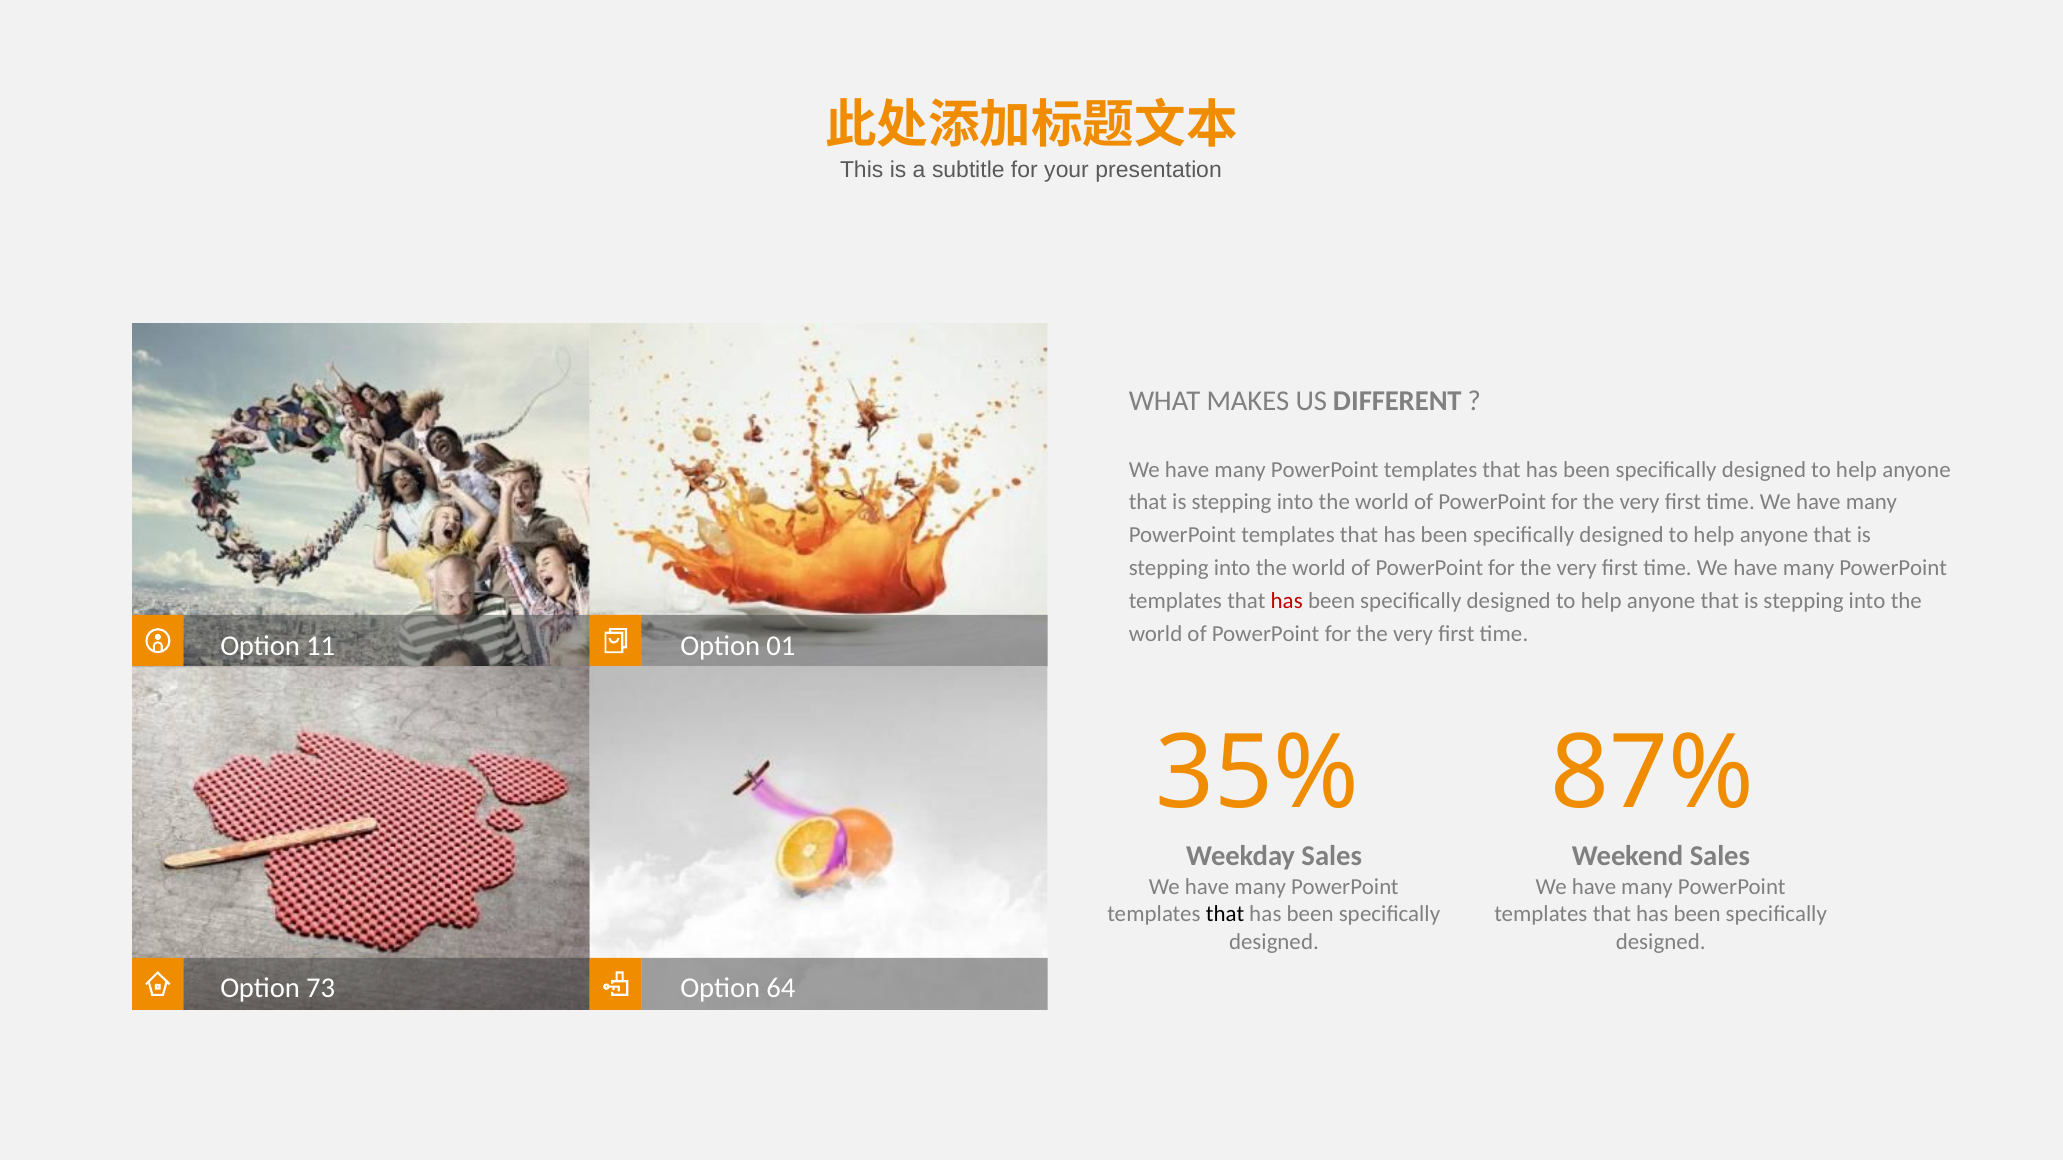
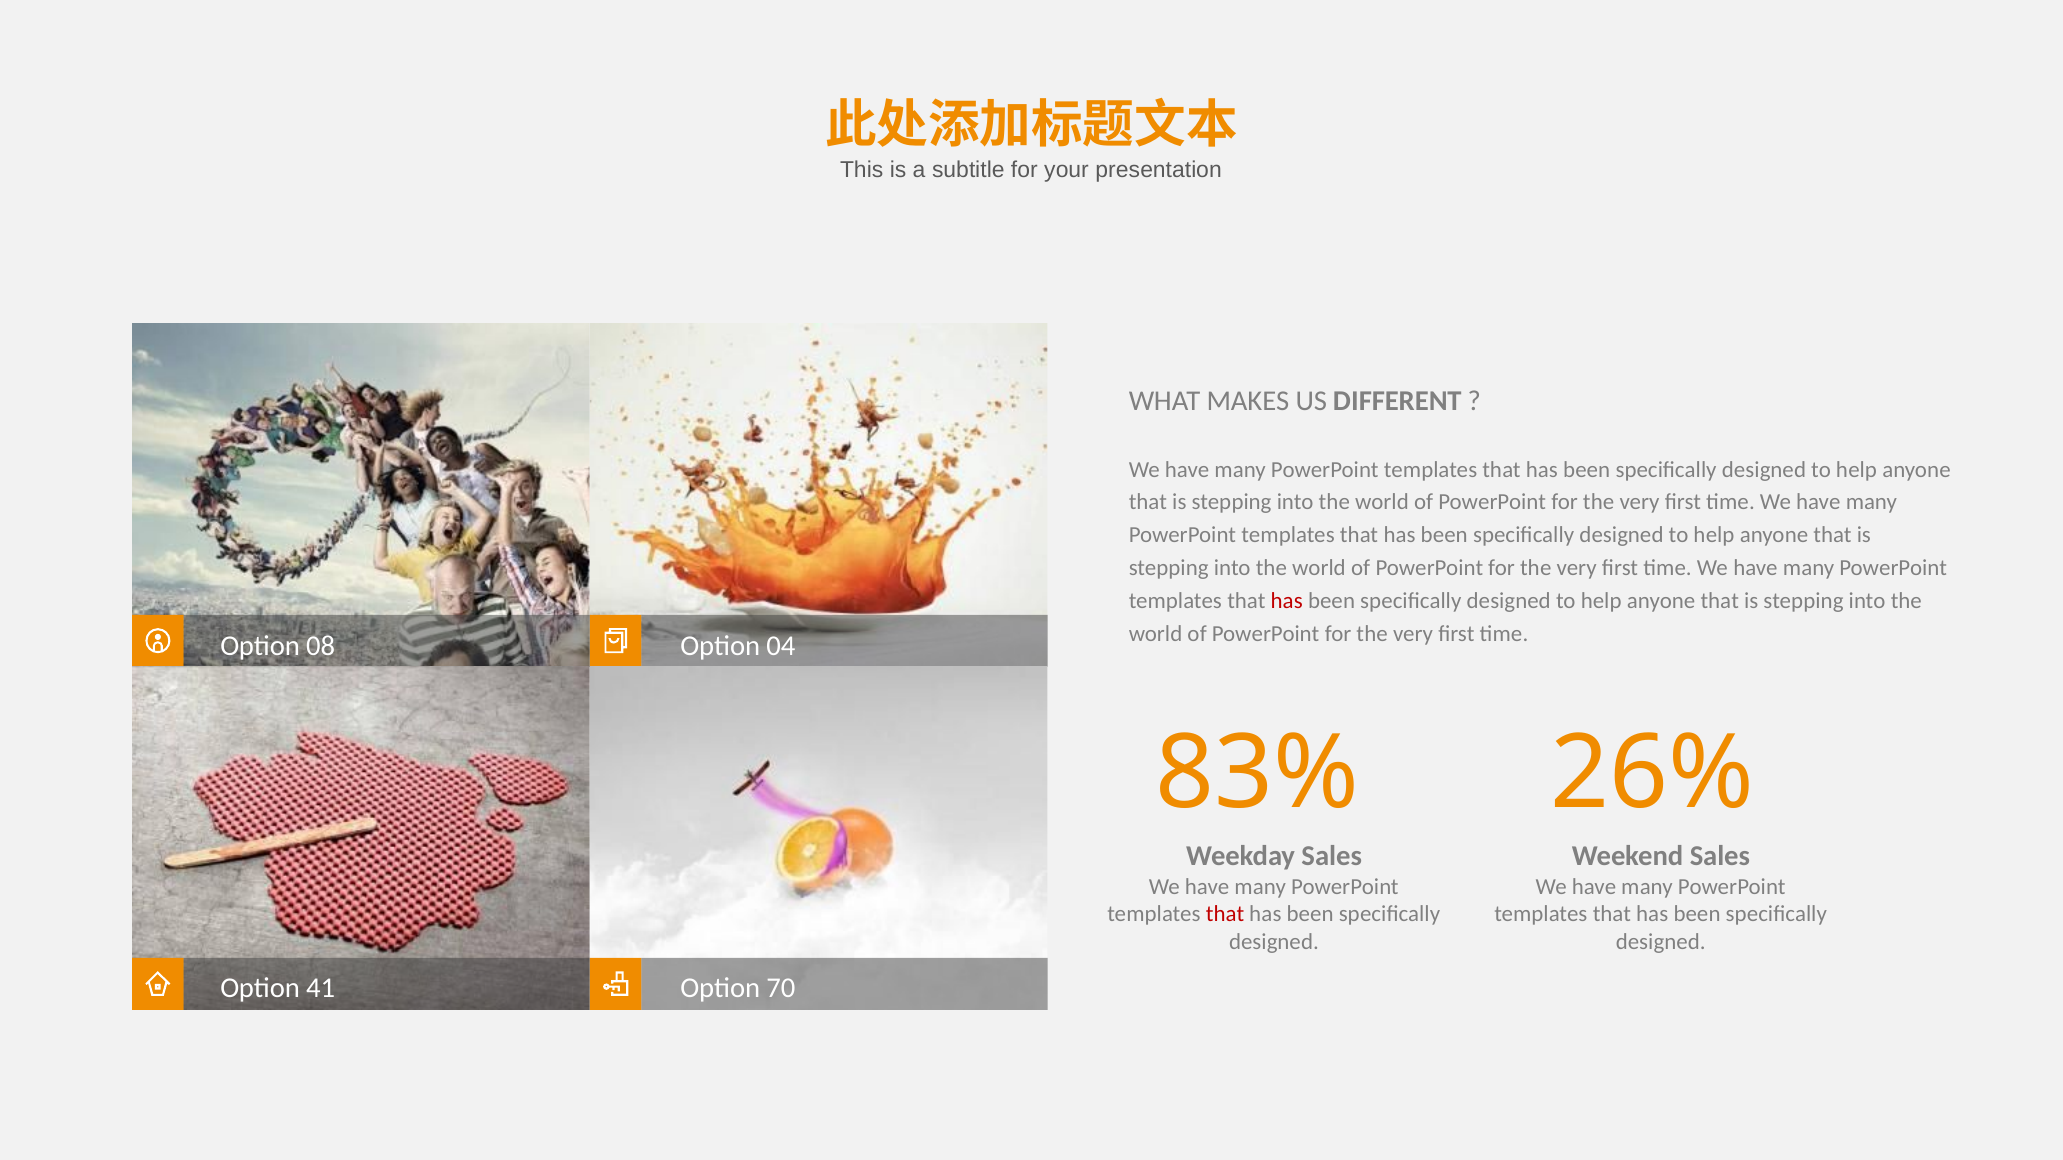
11: 11 -> 08 (321, 646)
01: 01 -> 04 (781, 646)
35%: 35% -> 83% (1258, 773)
87%: 87% -> 26% (1652, 773)
that colour: black -> red (1225, 914)
73: 73 -> 41 (321, 988)
64: 64 -> 70 (781, 988)
